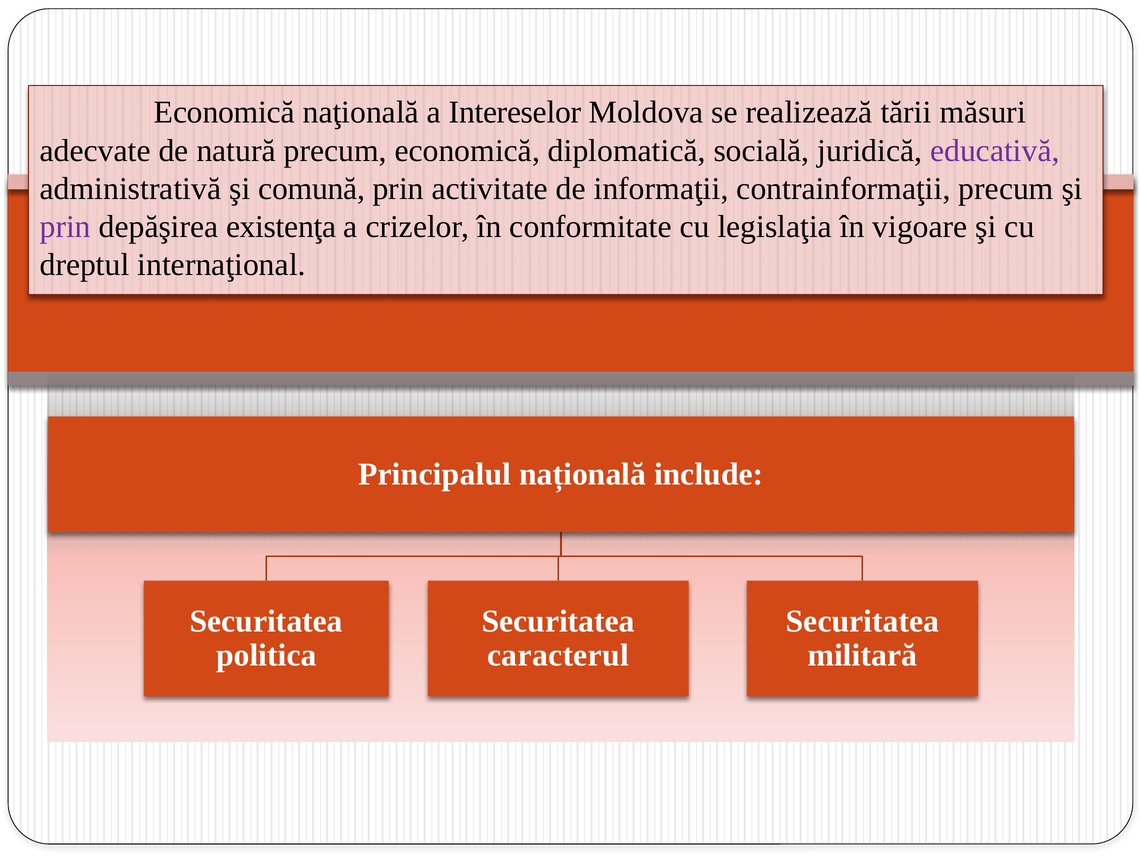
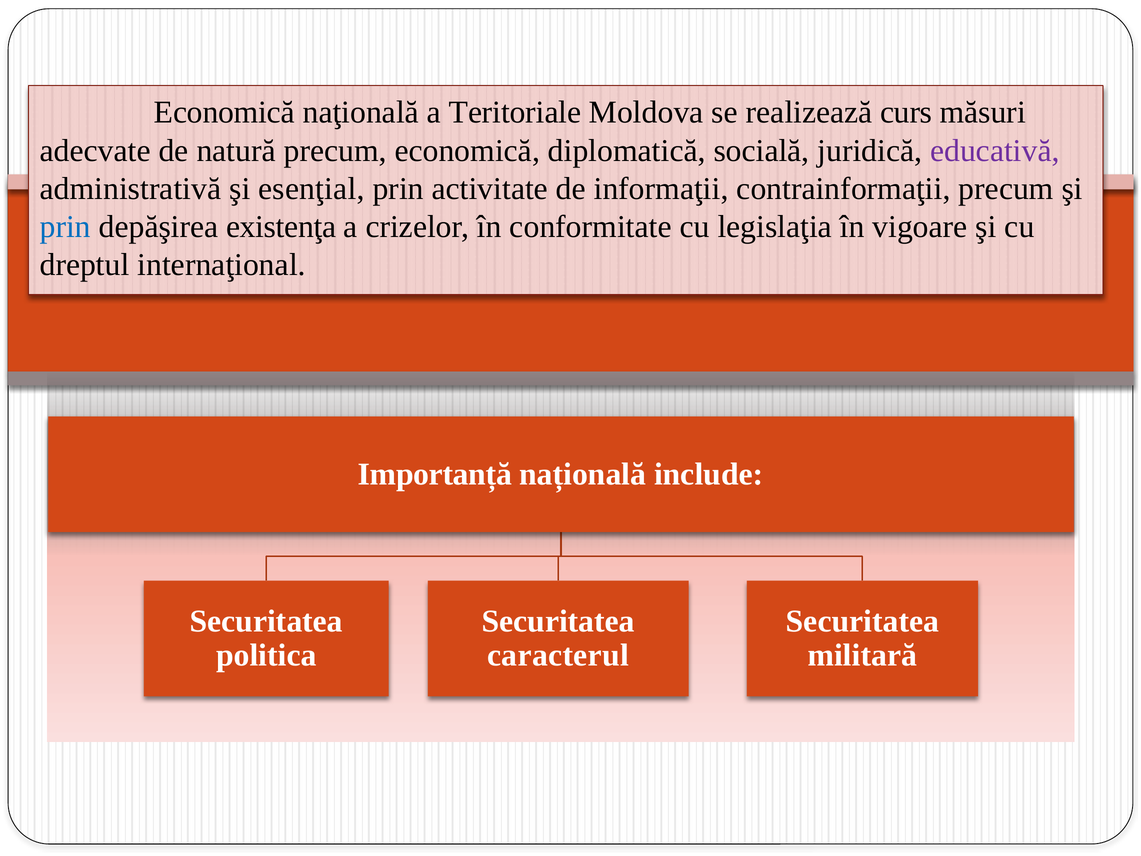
Intereselor: Intereselor -> Teritoriale (515, 112)
tării: tării -> curs (906, 112)
comună: comună -> esenţial (311, 189)
prin colour: purple -> blue (65, 227)
Principalul: Principalul -> Importanță (435, 474)
